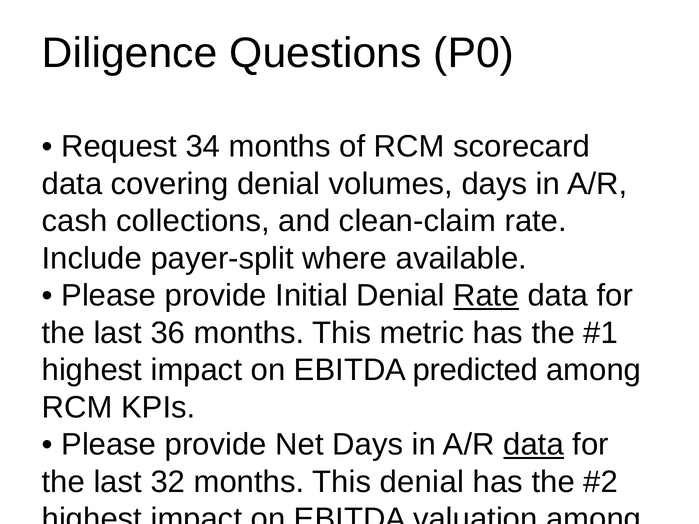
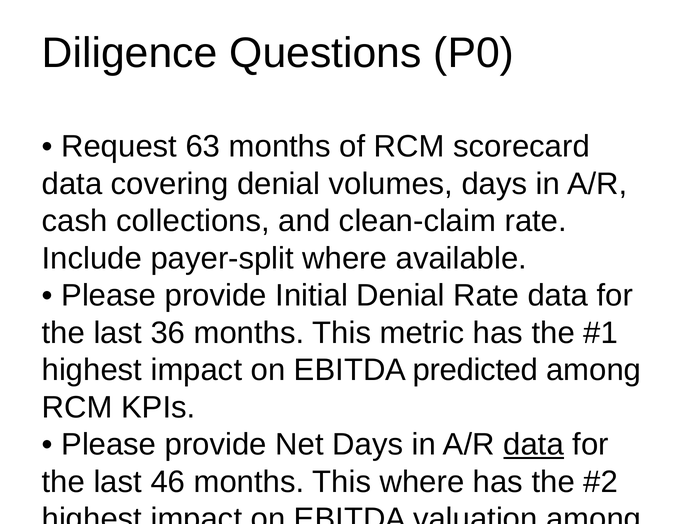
34: 34 -> 63 (203, 147)
Rate underline: present -> none (486, 296)
32: 32 -> 46 (168, 482)
This denial: denial -> where (422, 482)
